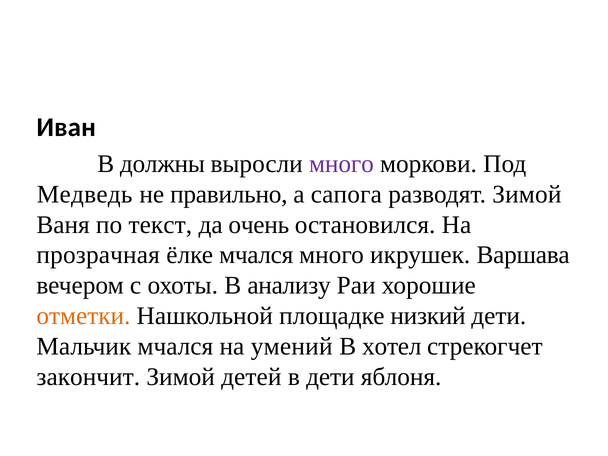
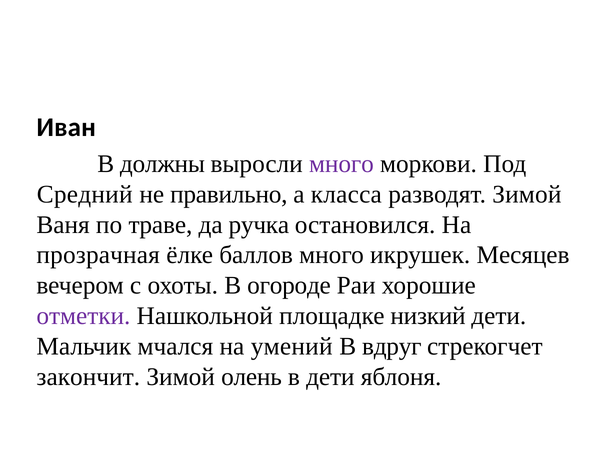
Медведь: Медведь -> Средний (85, 194)
сапога: сапога -> класса (346, 194)
текст: текст -> траве (160, 225)
очень: очень -> ручка (259, 225)
ёлке мчался: мчался -> баллов (256, 255)
Варшава: Варшава -> Месяцев (523, 255)
анализу: анализу -> огороде (289, 286)
отметки colour: orange -> purple (83, 316)
хотел: хотел -> вдруг (392, 346)
детей: детей -> олень (251, 377)
